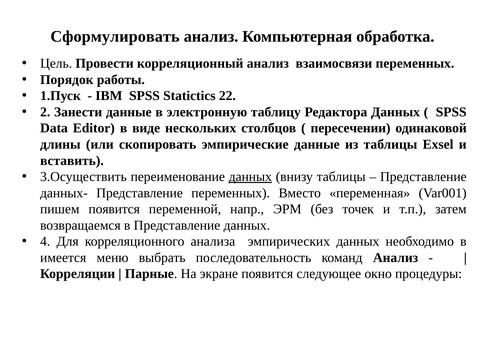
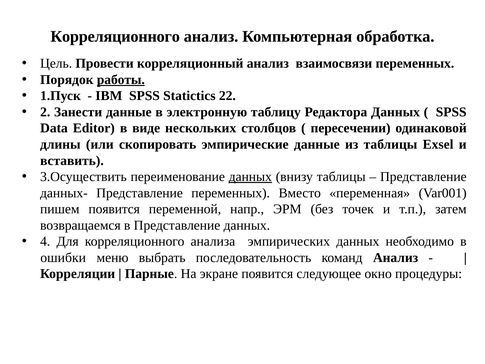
Сформулировать: Сформулировать -> Корреляционного (115, 36)
работы underline: none -> present (121, 80)
имеется: имеется -> ошибки (63, 258)
